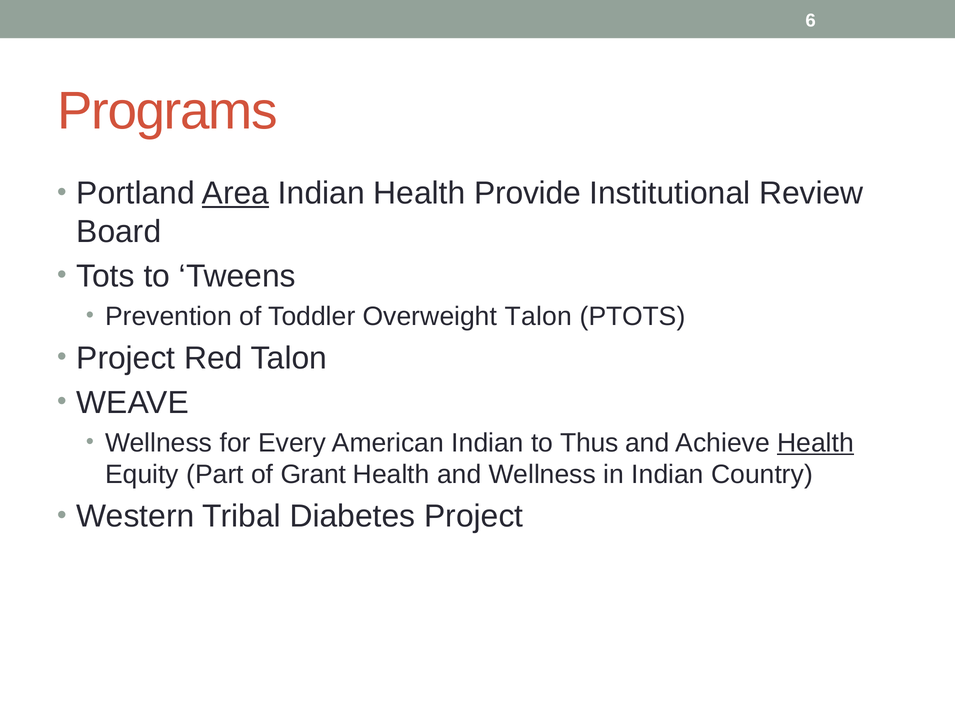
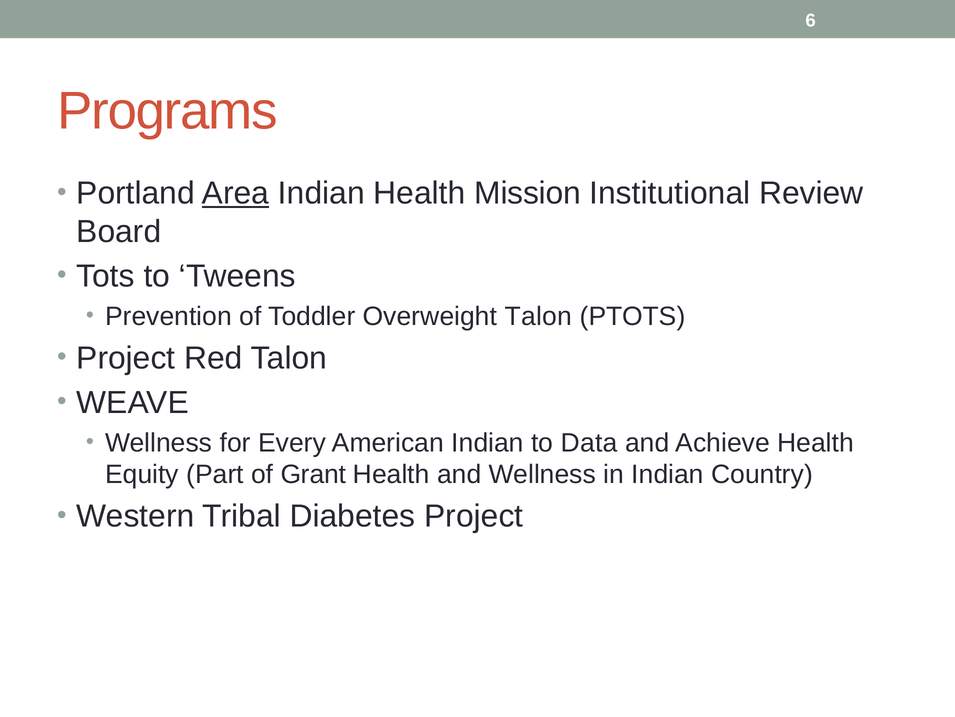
Provide: Provide -> Mission (528, 193)
Thus: Thus -> Data (589, 442)
Health underline: present -> none (816, 442)
